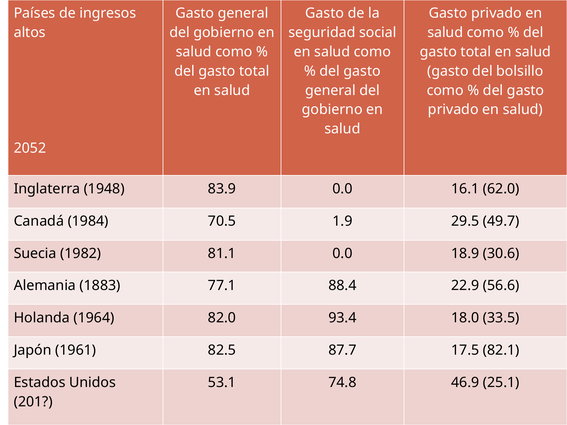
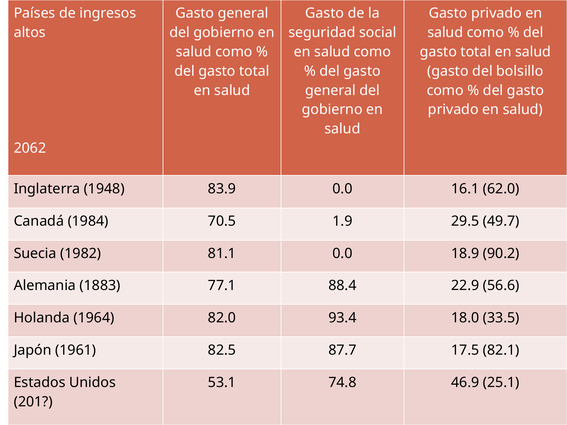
2052: 2052 -> 2062 (30, 148)
30.6: 30.6 -> 90.2 (501, 254)
